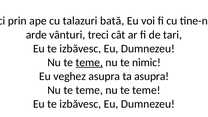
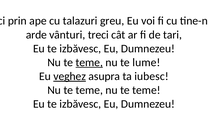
talazuri bată: bată -> greu (112, 21)
nimic: nimic -> lume (146, 62)
veghez underline: none -> present (70, 76)
ta asupra: asupra -> iubesc (152, 76)
